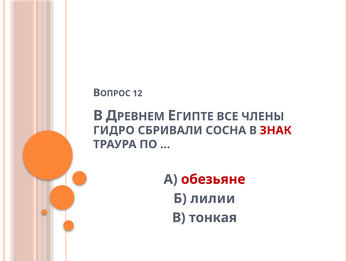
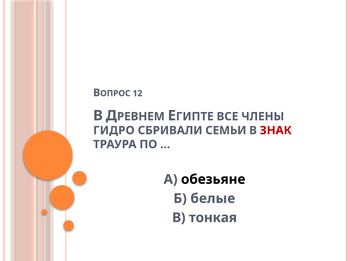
СОСНА: СОСНА -> СЕМЬИ (226, 130)
обезьяне colour: red -> black (213, 179)
лилии: лилии -> белые (213, 198)
